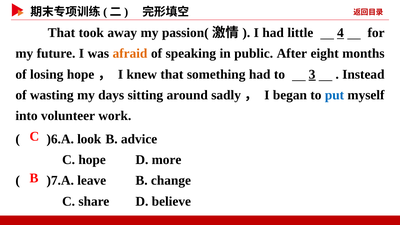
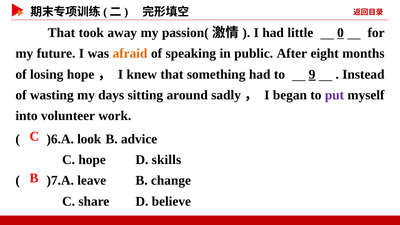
4: 4 -> 0 (340, 33)
3: 3 -> 9 (312, 74)
put colour: blue -> purple (334, 95)
more: more -> skills (166, 160)
